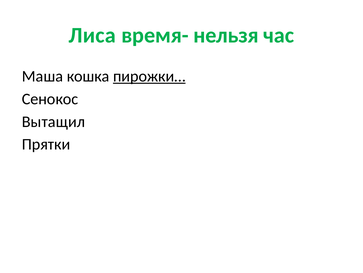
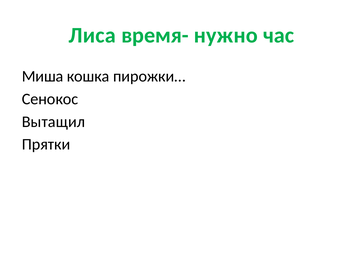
нельзя: нельзя -> нужно (226, 35)
Маша: Маша -> Миша (43, 76)
пирожки… underline: present -> none (149, 76)
